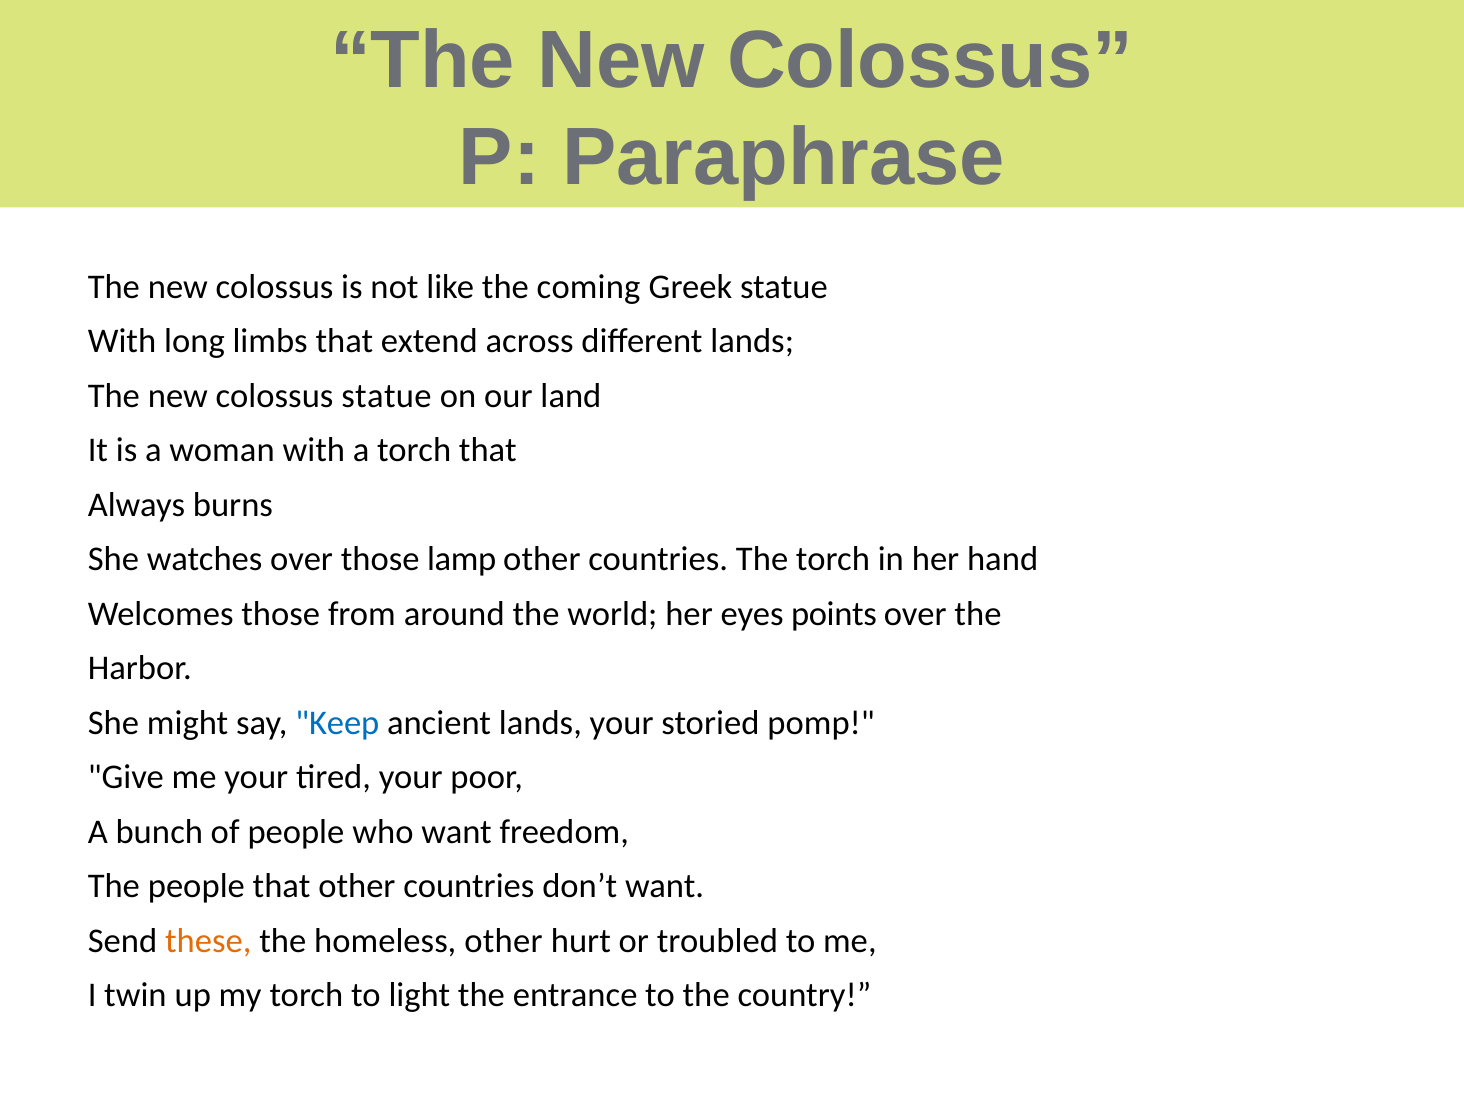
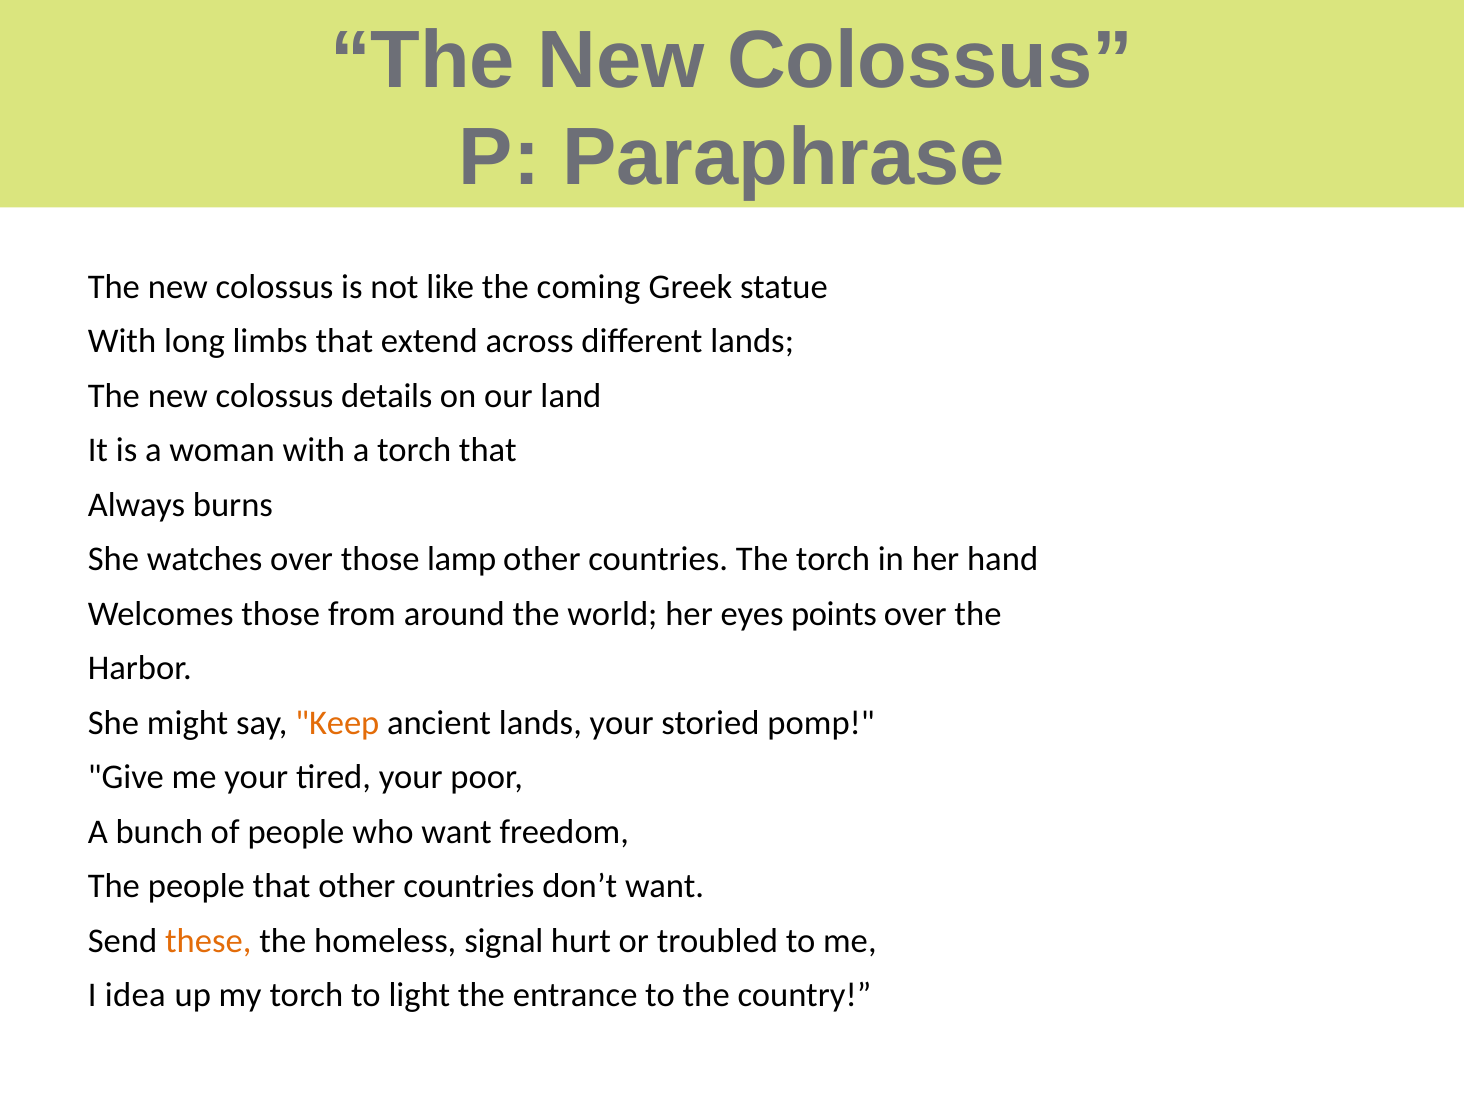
colossus statue: statue -> details (387, 396)
Keep colour: blue -> orange (337, 723)
homeless other: other -> signal (504, 941)
twin: twin -> idea (135, 996)
